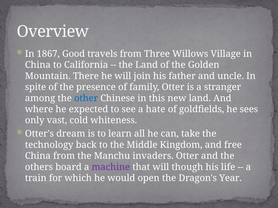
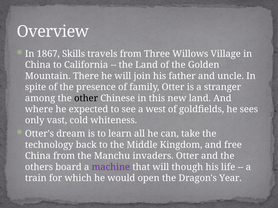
Good: Good -> Skills (74, 54)
other colour: blue -> black (86, 98)
hate: hate -> west (156, 110)
